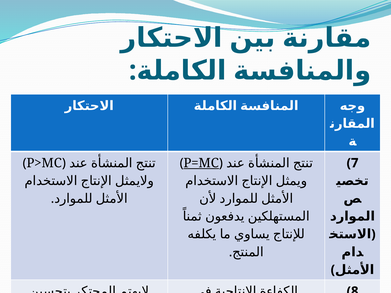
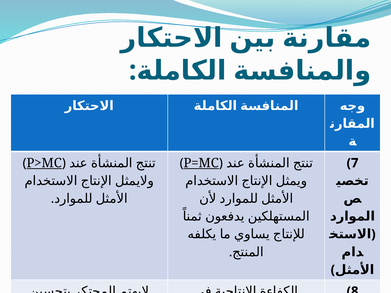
P>MC underline: none -> present (44, 163)
